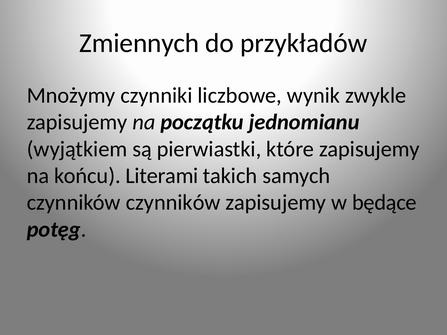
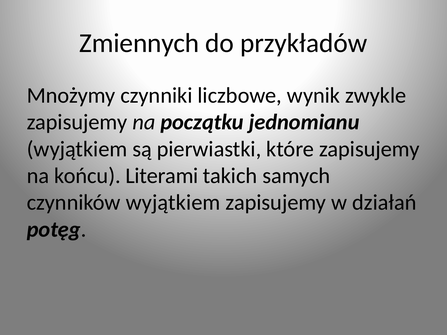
czynników czynników: czynników -> wyjątkiem (173, 203)
będące: będące -> działań (384, 203)
